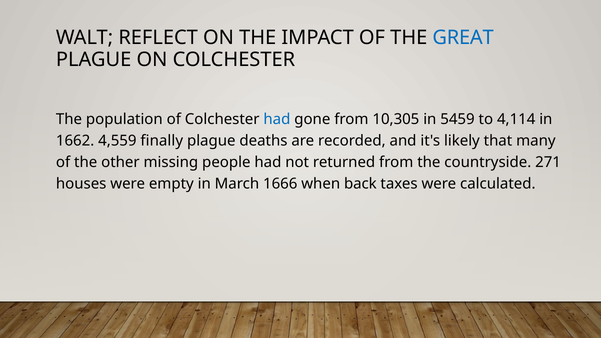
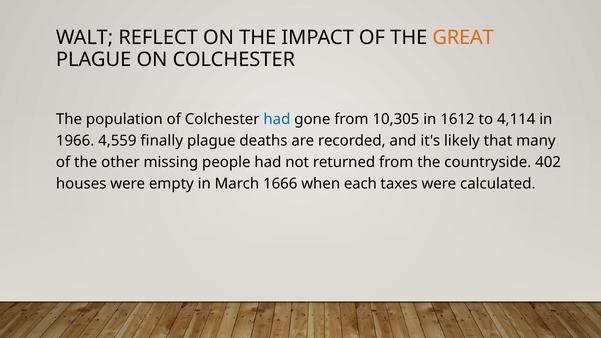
GREAT colour: blue -> orange (463, 38)
5459: 5459 -> 1612 (458, 119)
1662: 1662 -> 1966 (75, 141)
271: 271 -> 402 (548, 162)
back: back -> each (360, 184)
